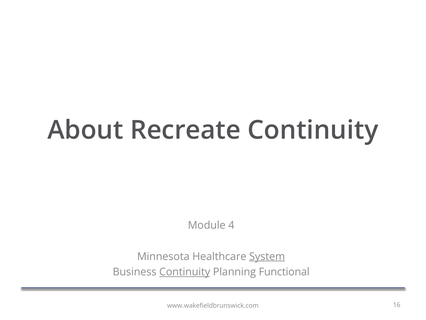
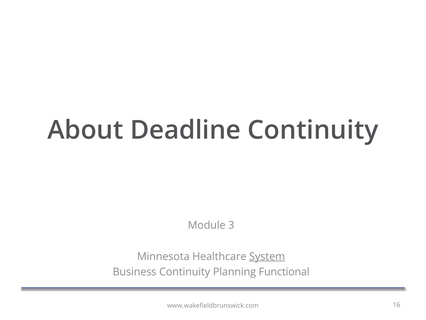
Recreate: Recreate -> Deadline (185, 130)
4: 4 -> 3 (231, 225)
Continuity underline: present -> none (185, 272)
